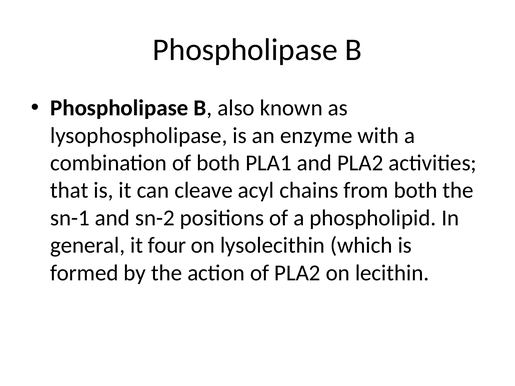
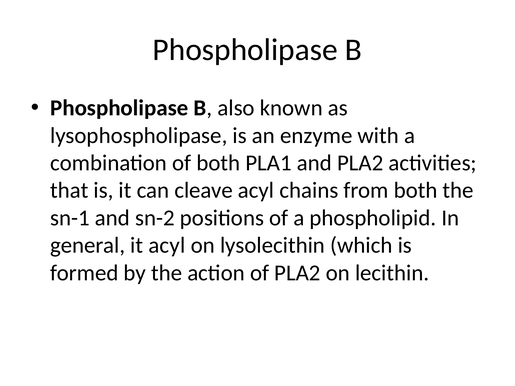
it four: four -> acyl (167, 246)
